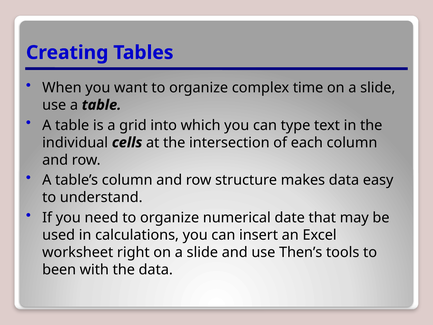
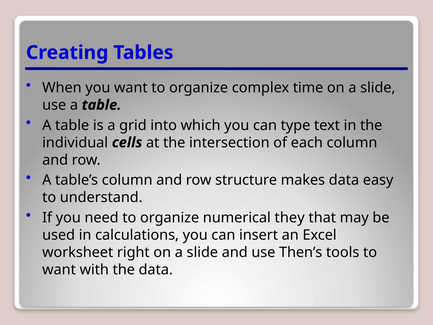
date: date -> they (290, 217)
been: been -> want (59, 269)
